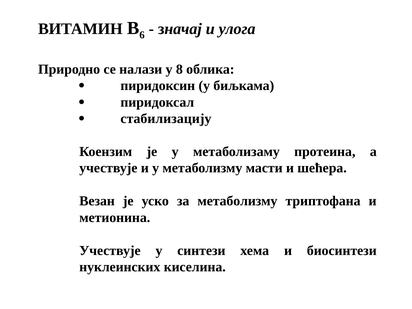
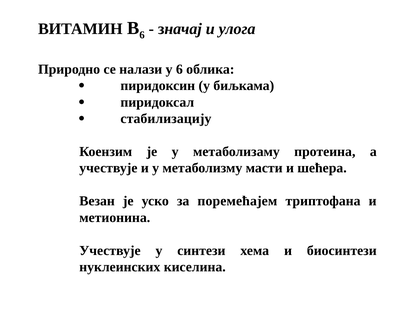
у 8: 8 -> 6 (179, 69)
за метаболизму: метаболизму -> поремећајем (237, 201)
